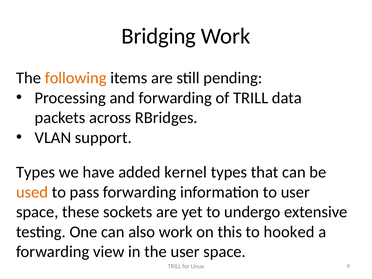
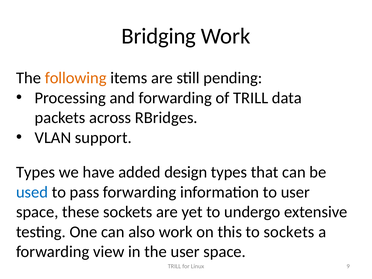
kernel: kernel -> design (186, 172)
used colour: orange -> blue (32, 192)
to hooked: hooked -> sockets (289, 232)
